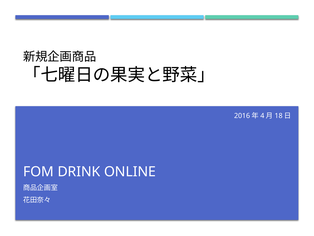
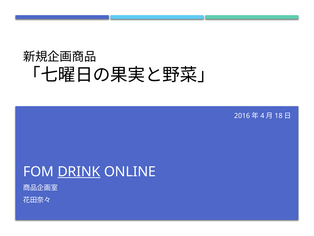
DRINK underline: none -> present (79, 171)
